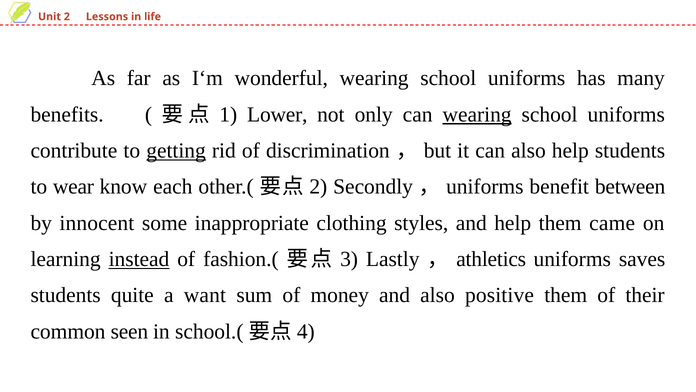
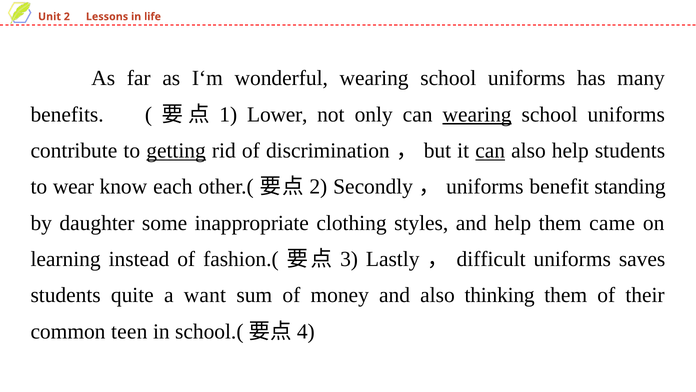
can underline: none -> present (490, 150)
between: between -> standing (630, 187)
innocent: innocent -> daughter (97, 223)
instead underline: present -> none (139, 259)
athletics: athletics -> difficult (491, 259)
positive: positive -> thinking (500, 295)
seen: seen -> teen (129, 331)
